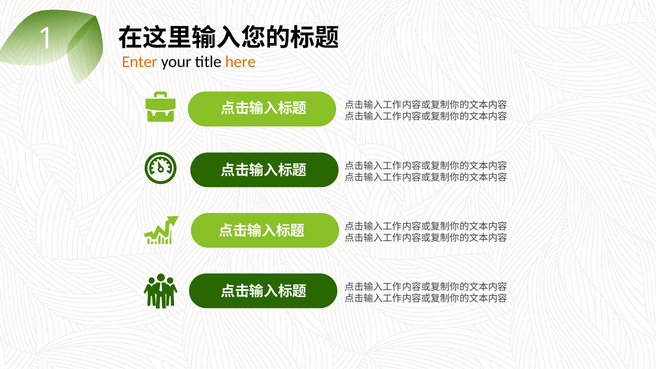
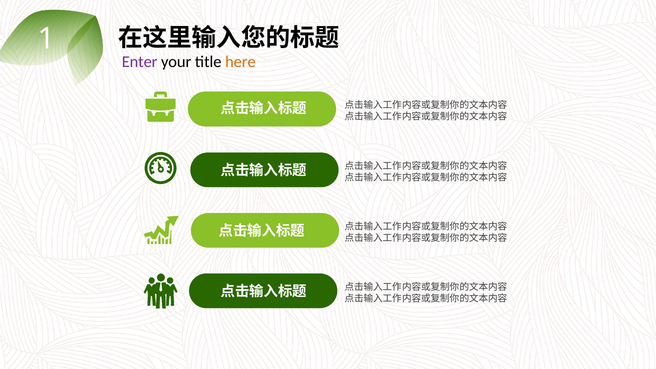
Enter colour: orange -> purple (140, 62)
